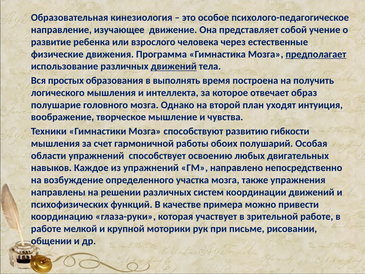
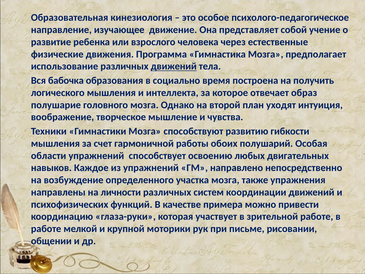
предполагает underline: present -> none (316, 54)
простых: простых -> бабочка (66, 80)
выполнять: выполнять -> социально (176, 80)
решении: решении -> личности (121, 192)
